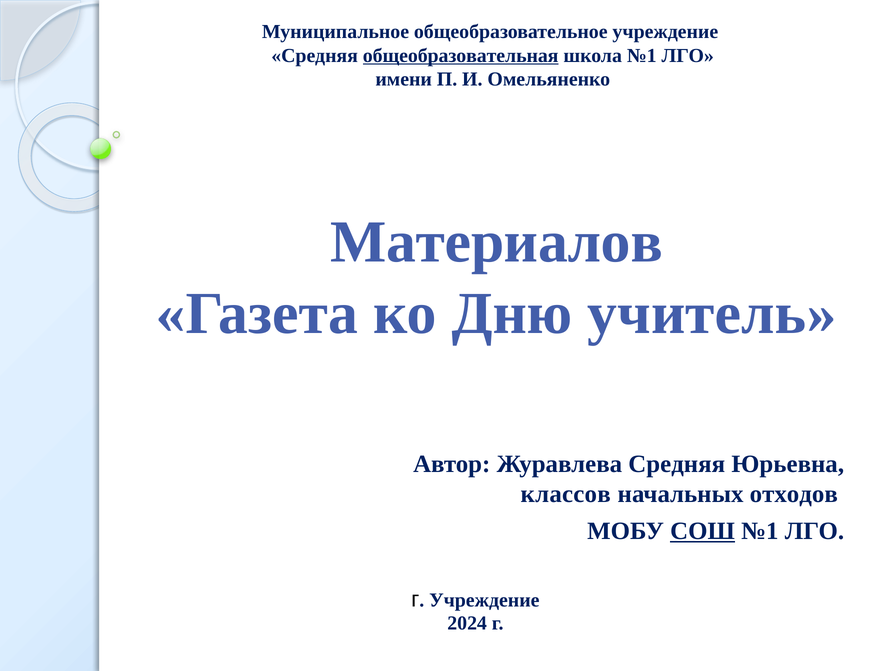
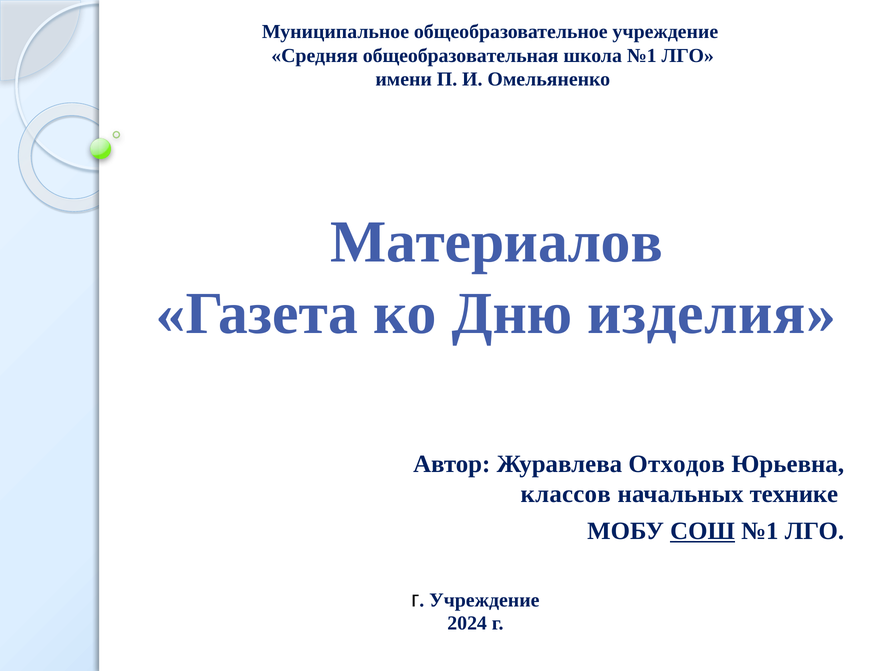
общеобразовательная underline: present -> none (461, 56)
учитель: учитель -> изделия (712, 314)
Журавлева Средняя: Средняя -> Отходов (677, 464)
отходов: отходов -> технике (794, 494)
